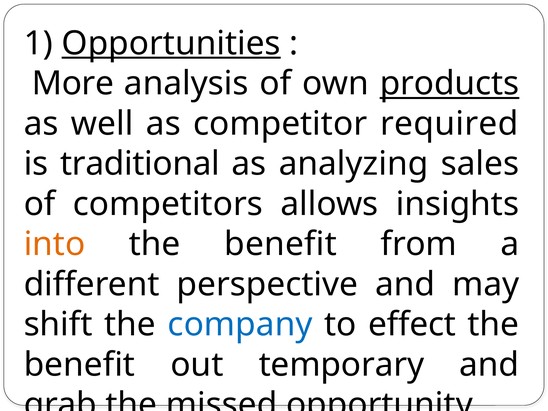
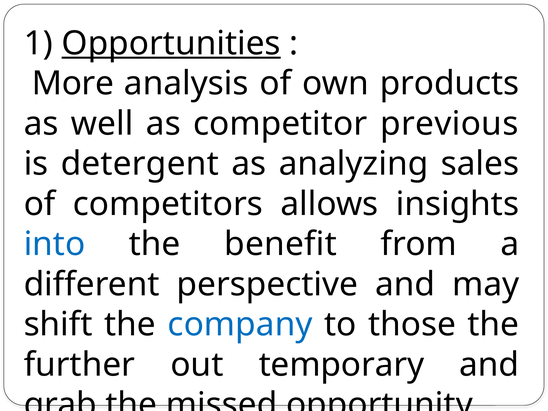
products underline: present -> none (450, 84)
required: required -> previous (449, 124)
traditional: traditional -> detergent (140, 164)
into colour: orange -> blue (54, 244)
effect: effect -> those (412, 325)
benefit: benefit -> further (79, 365)
